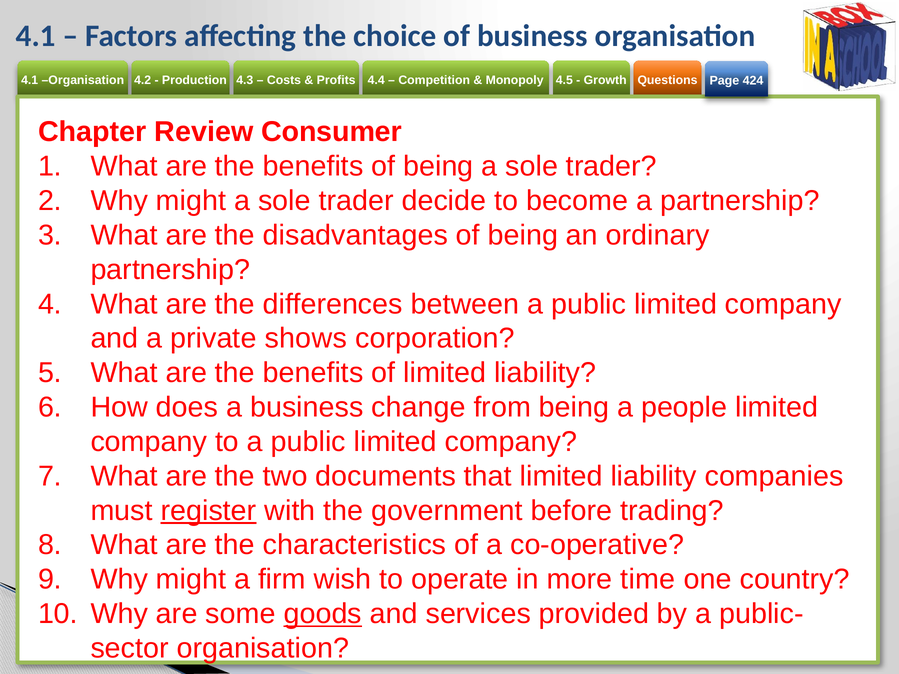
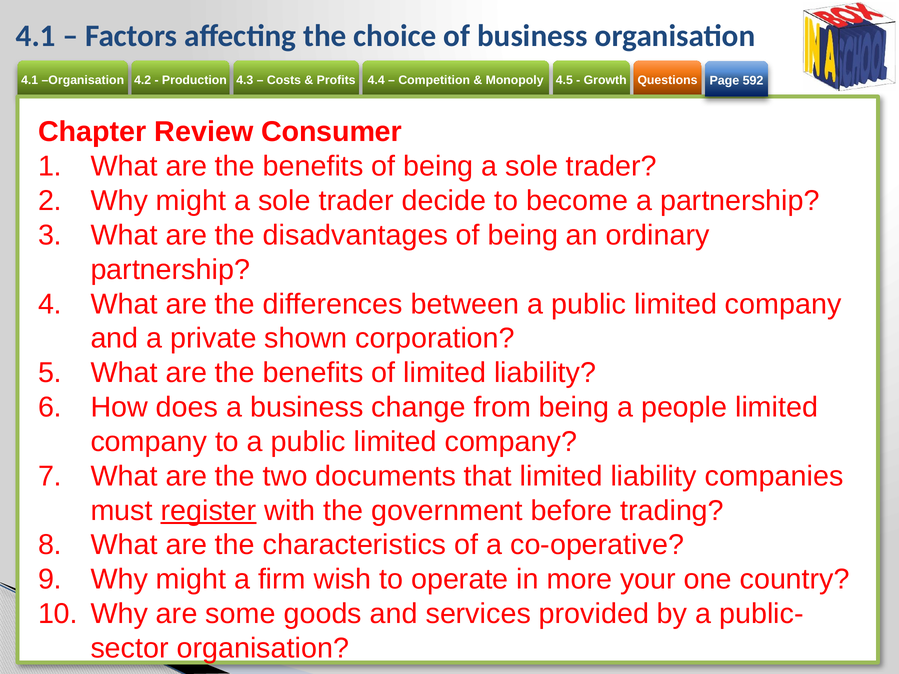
424: 424 -> 592 (753, 81)
shows: shows -> shown (306, 339)
time: time -> your (648, 580)
goods underline: present -> none (323, 614)
